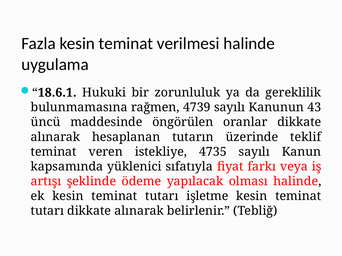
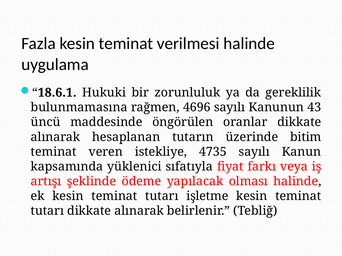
4739: 4739 -> 4696 (197, 108)
teklif: teklif -> bitim (306, 137)
